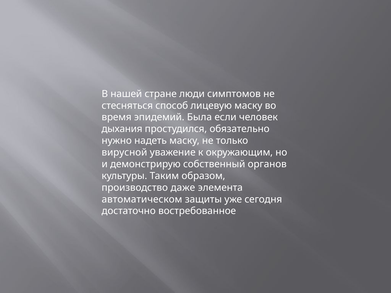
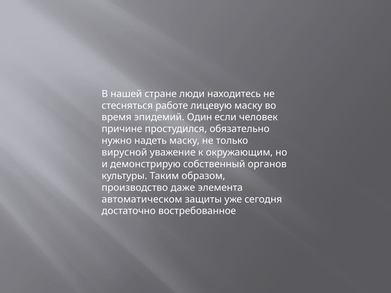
симптомов: симптомов -> находитесь (234, 94)
способ: способ -> работе (172, 106)
Была: Была -> Один (200, 117)
дыхания: дыхания -> причине (122, 129)
